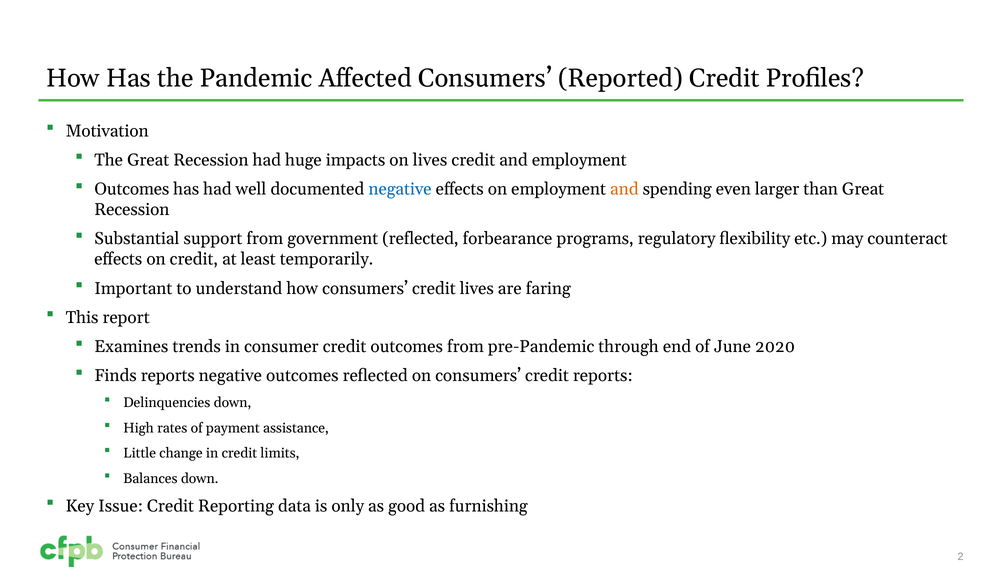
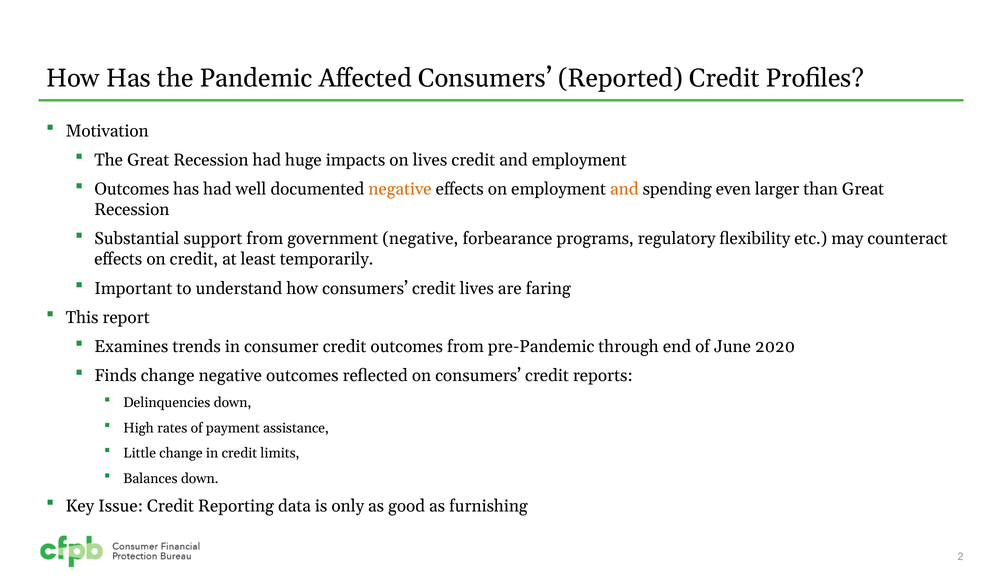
negative colour: blue -> orange (400, 189)
government reflected: reflected -> negative (420, 239)
Finds reports: reports -> change (168, 376)
